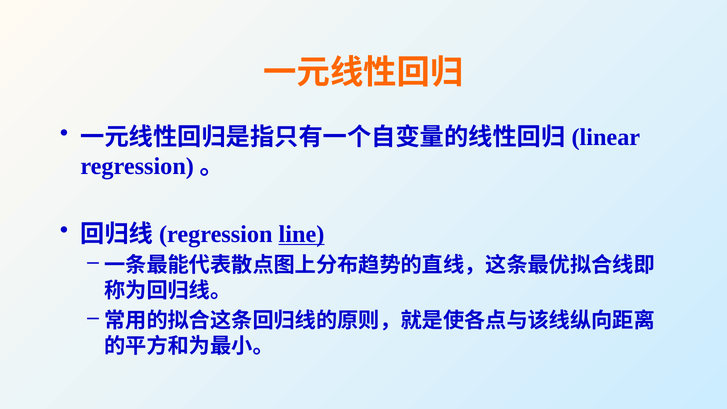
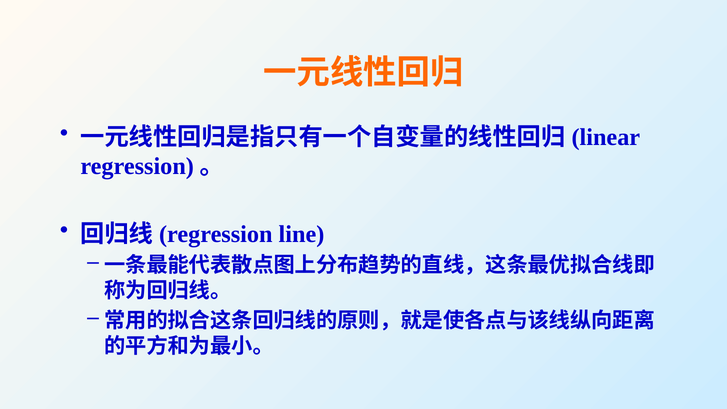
line underline: present -> none (301, 234)
